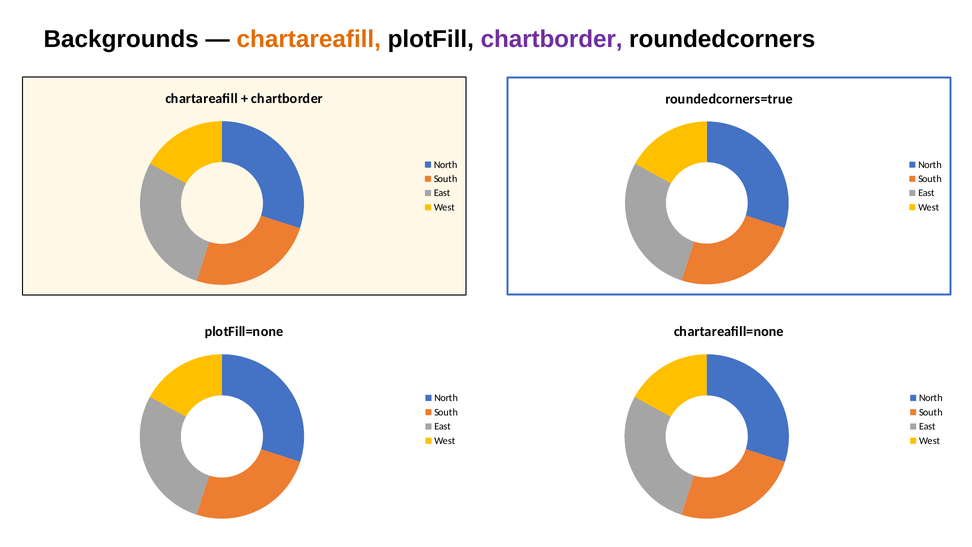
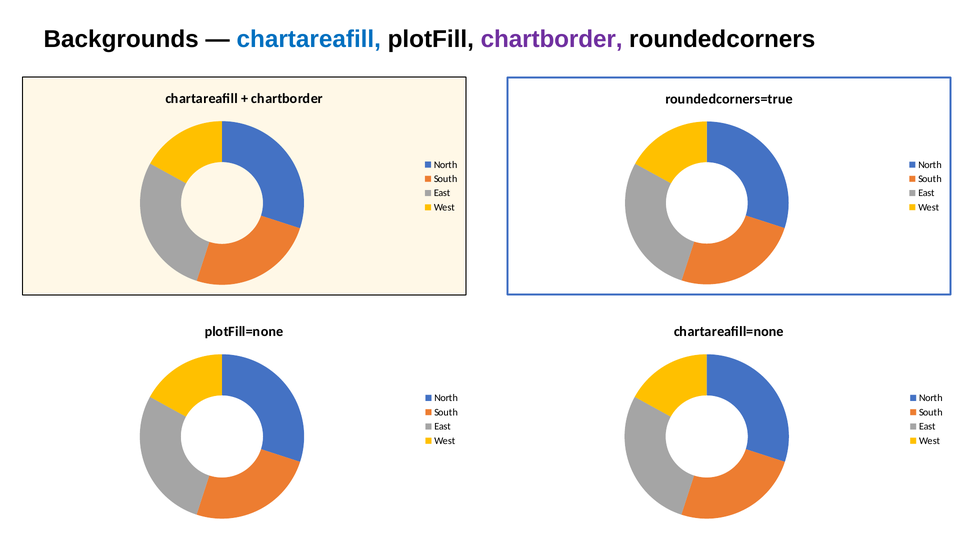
chartareafill colour: orange -> blue (309, 39)
